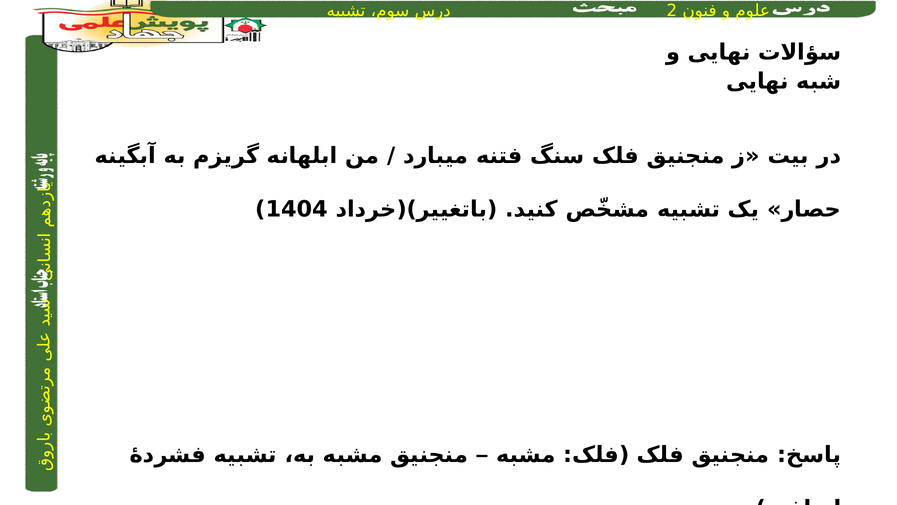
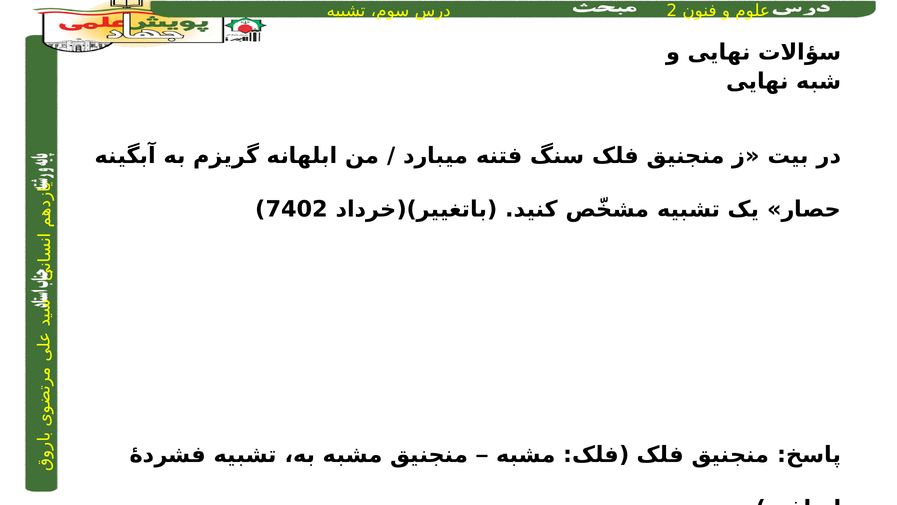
1404: 1404 -> 7402 (297, 209)
